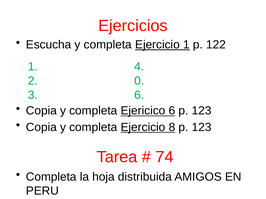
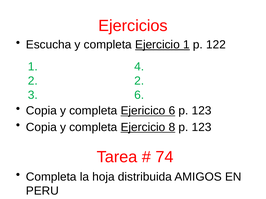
2 0: 0 -> 2 (139, 81)
